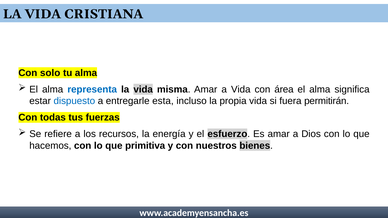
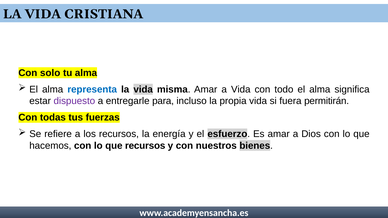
área: área -> todo (284, 89)
dispuesto colour: blue -> purple (74, 101)
esta: esta -> para (163, 101)
que primitiva: primitiva -> recursos (145, 146)
